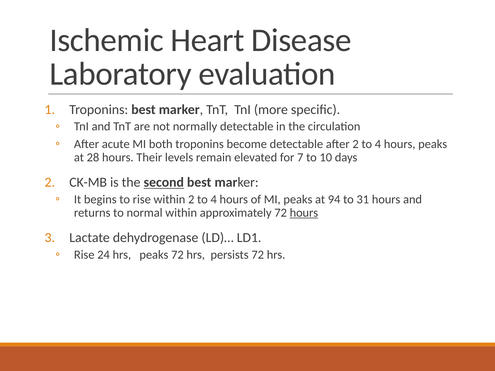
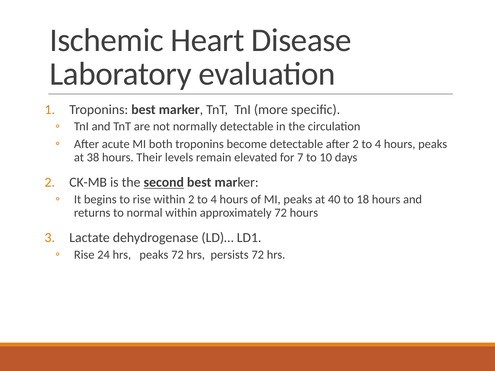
28: 28 -> 38 (93, 157)
94: 94 -> 40 (334, 199)
31: 31 -> 18 (363, 199)
hours underline: present -> none (304, 213)
